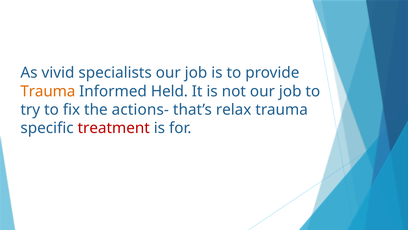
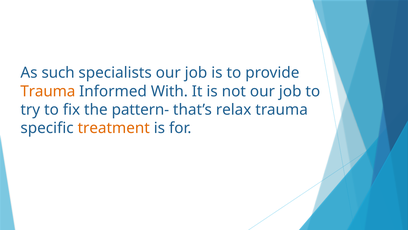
vivid: vivid -> such (58, 73)
Held: Held -> With (169, 91)
actions-: actions- -> pattern- (140, 109)
treatment colour: red -> orange (114, 128)
